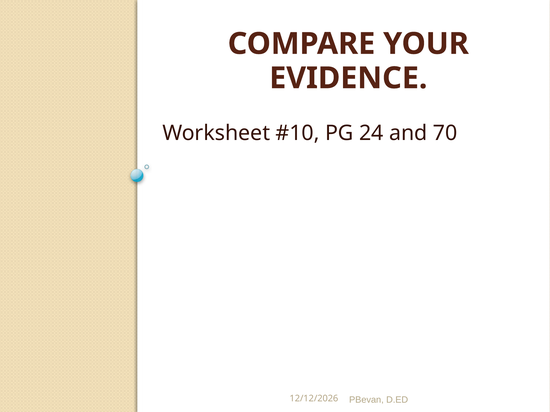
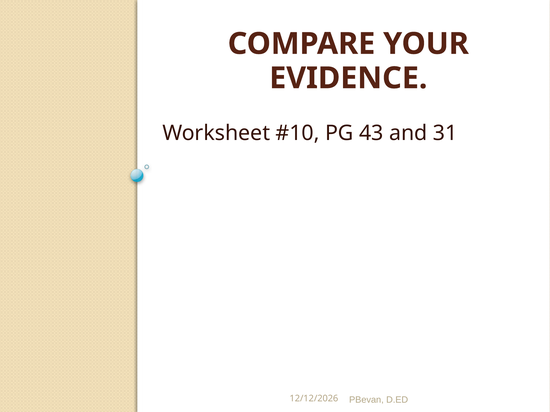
24: 24 -> 43 (371, 133)
70: 70 -> 31 (445, 133)
